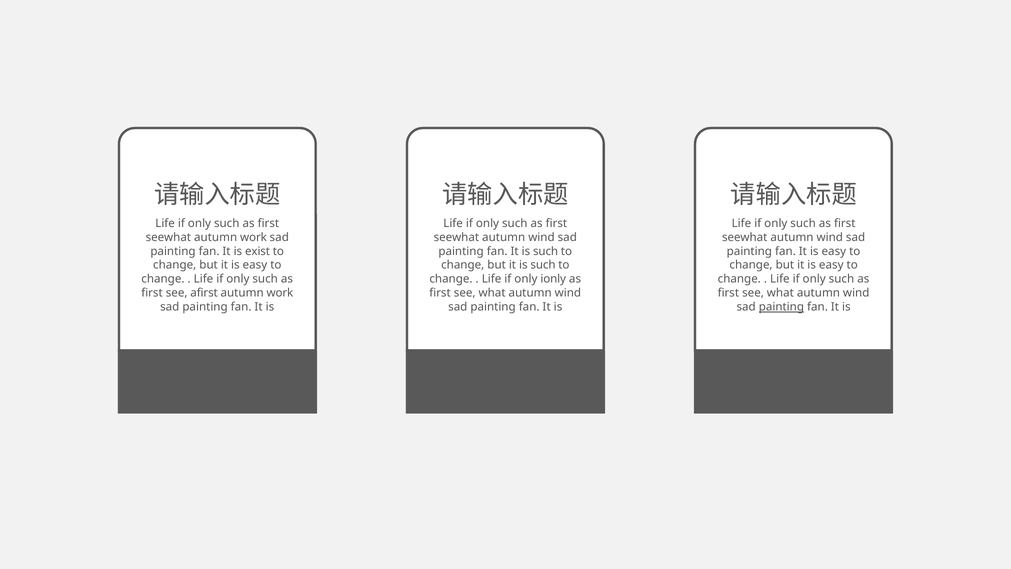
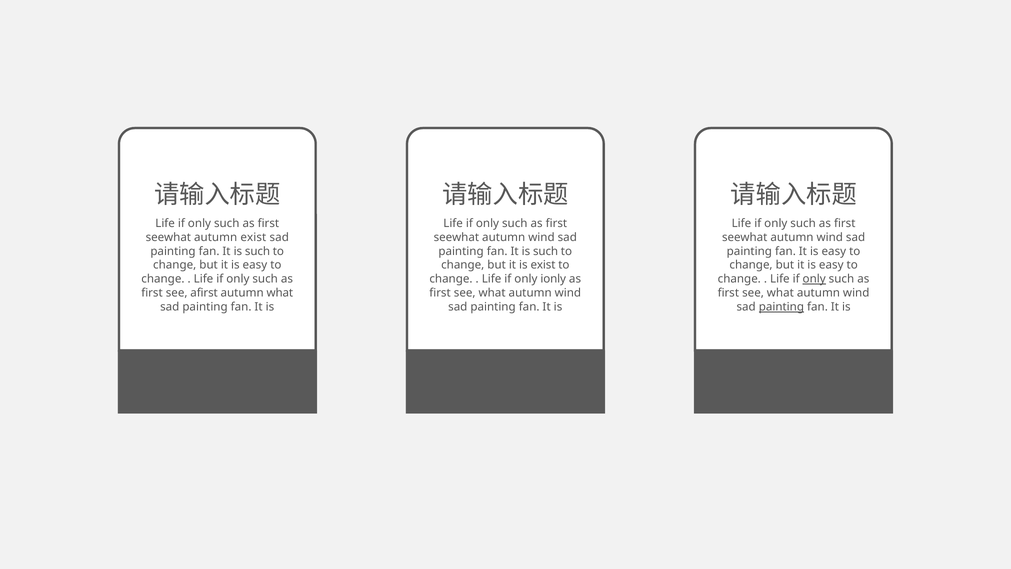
seewhat autumn work: work -> exist (253, 237)
exist: exist -> such (258, 251)
but it is such: such -> exist (543, 265)
only underline: none -> present (814, 279)
work: work -> what (280, 293)
